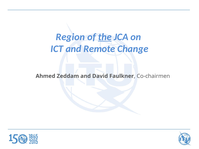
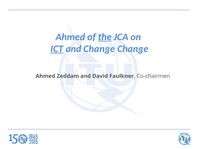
Region: Region -> Ahmed (70, 37)
ICT underline: none -> present (57, 49)
and Remote: Remote -> Change (99, 49)
